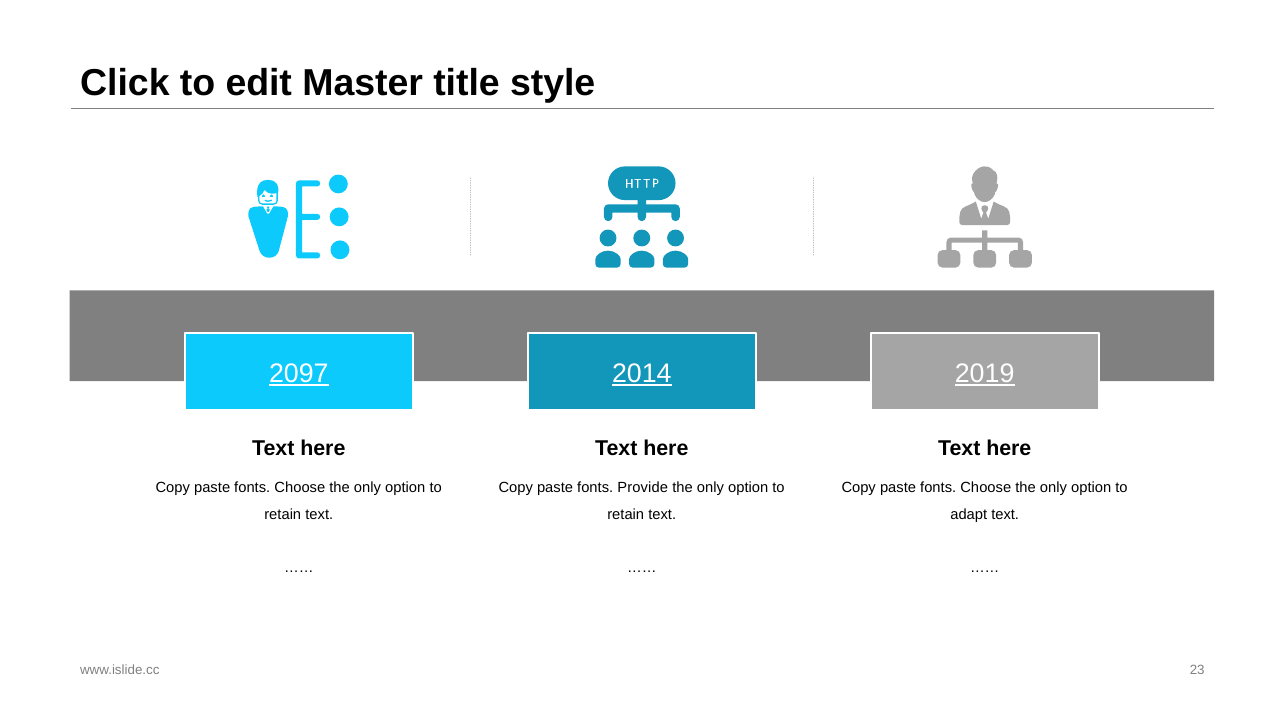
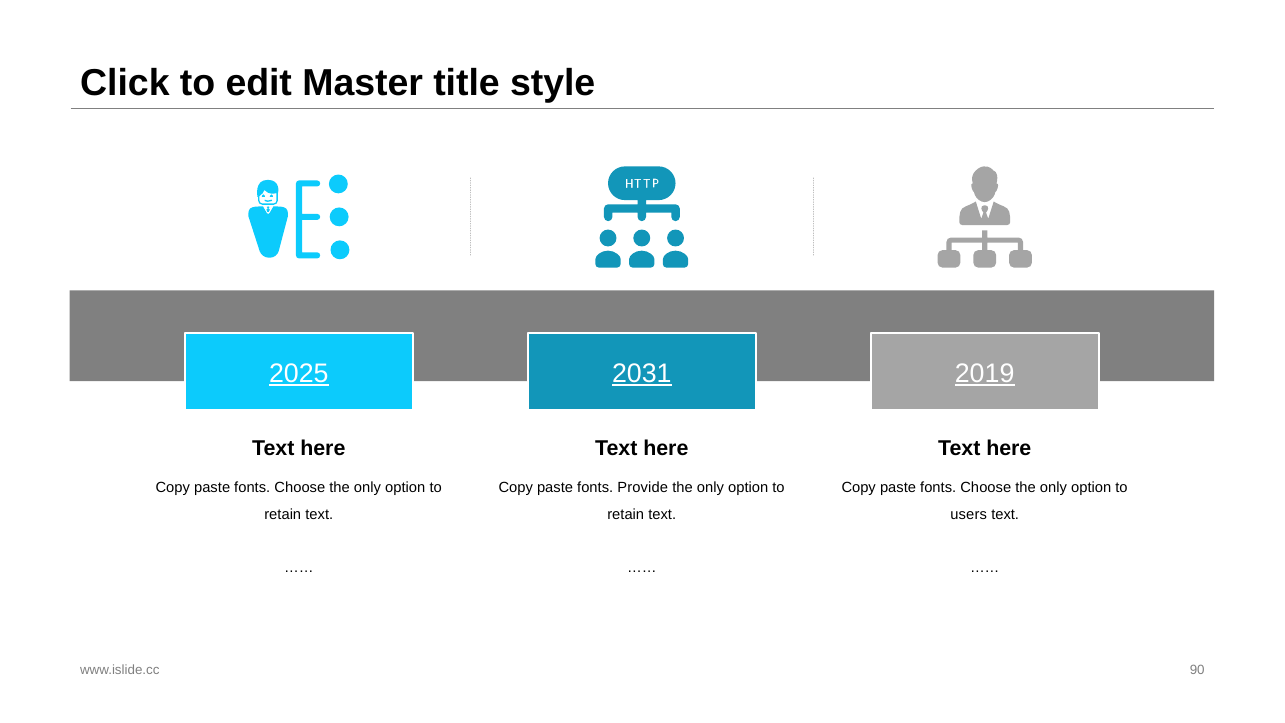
2097: 2097 -> 2025 (299, 373)
2014: 2014 -> 2031 (642, 373)
adapt: adapt -> users (969, 515)
23: 23 -> 90 (1197, 670)
